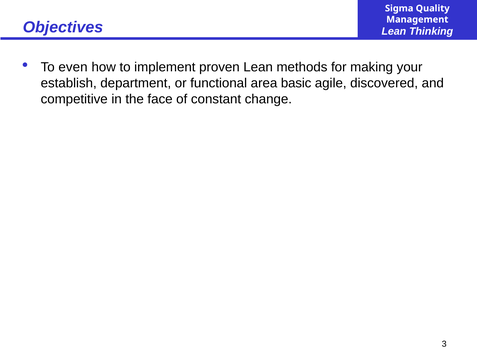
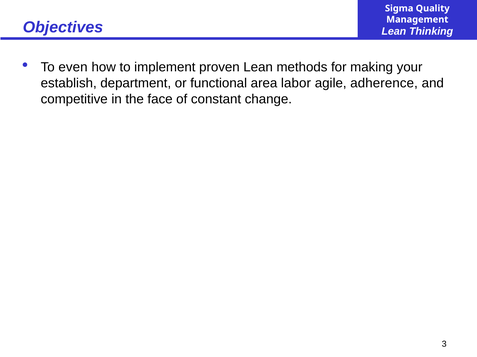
basic: basic -> labor (296, 83)
discovered: discovered -> adherence (384, 83)
